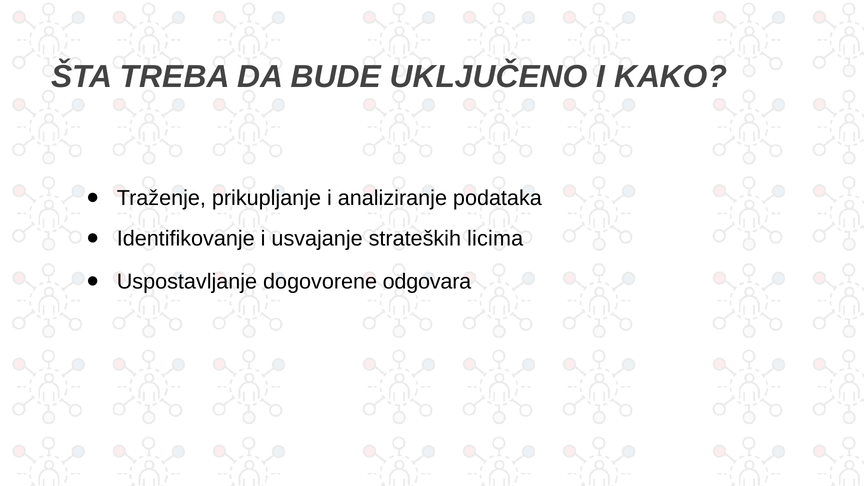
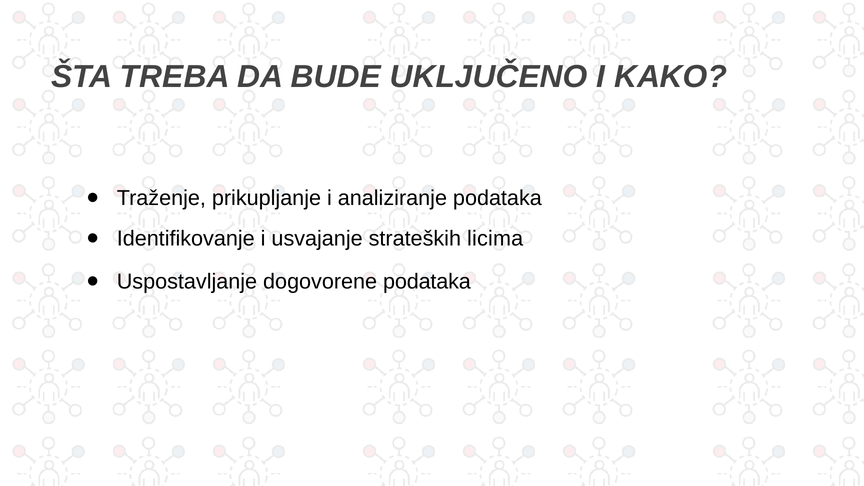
dogovorene odgovara: odgovara -> podataka (427, 281)
